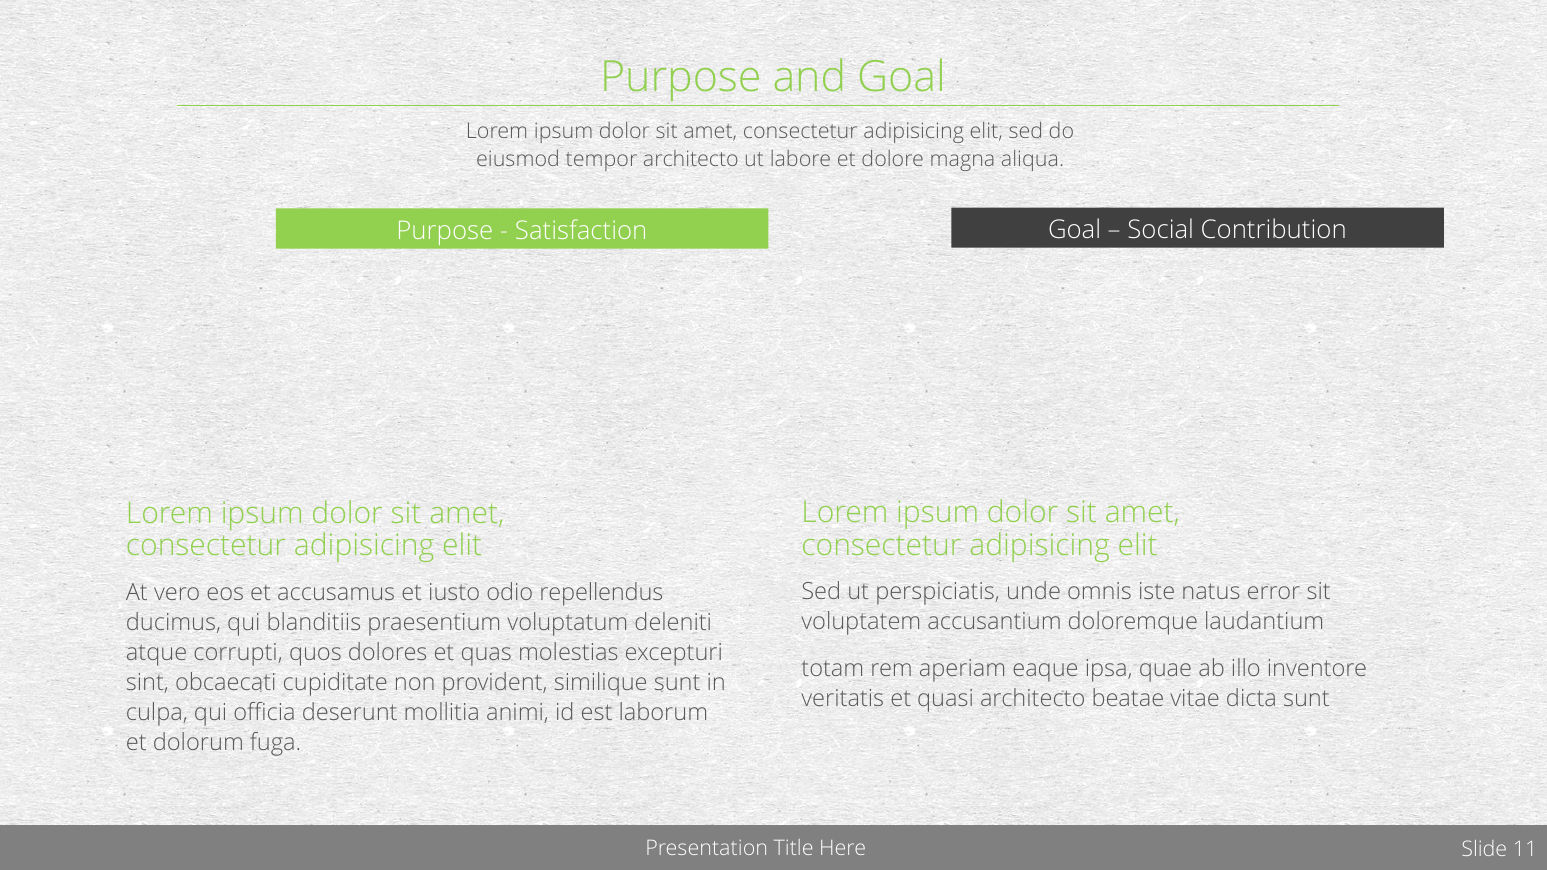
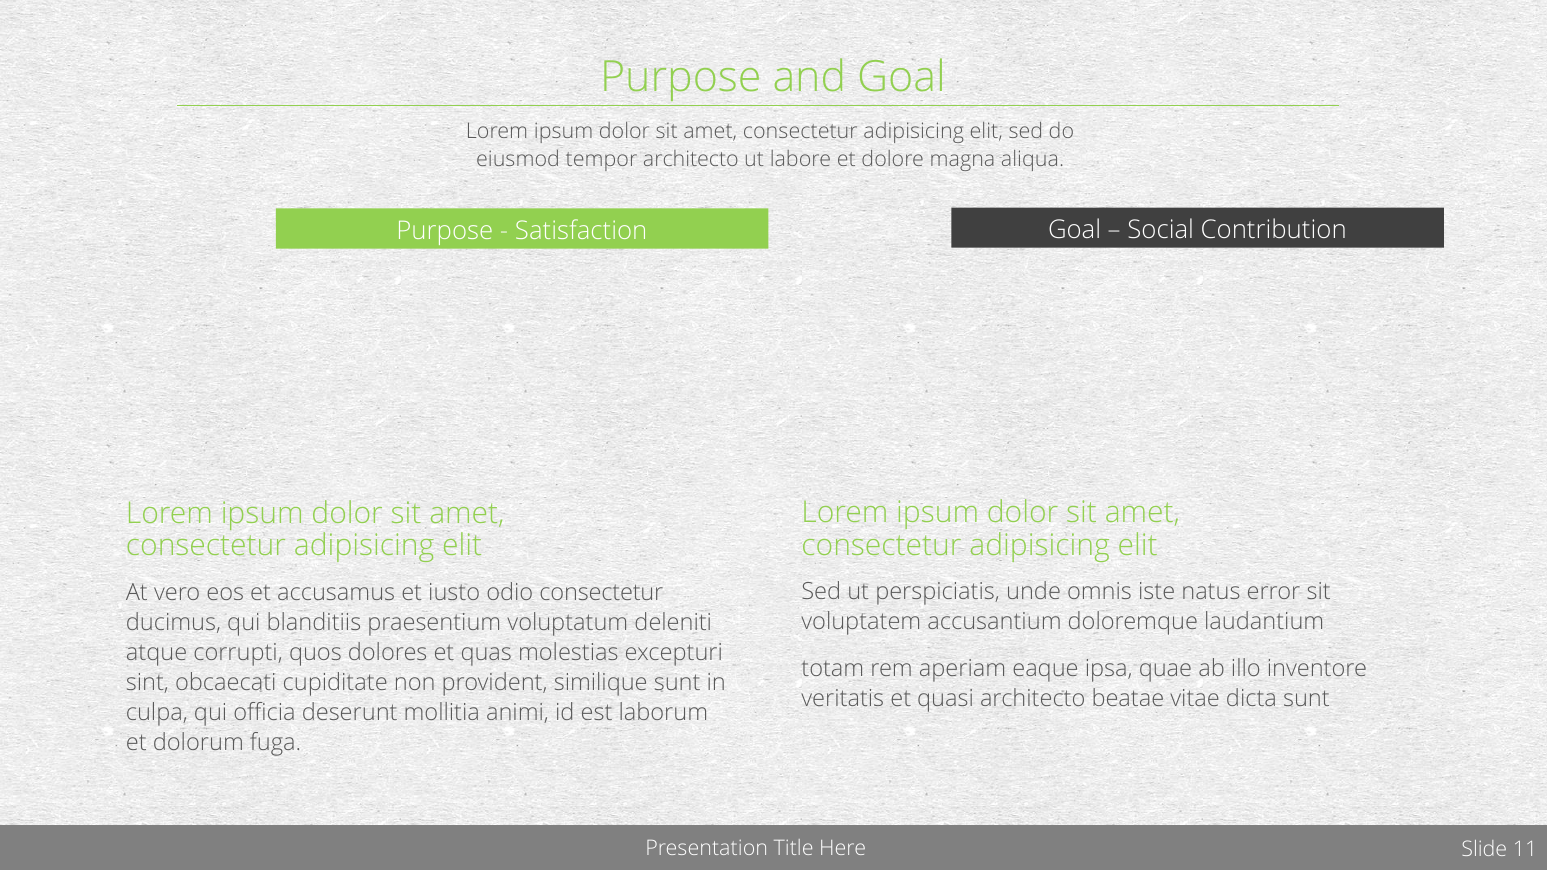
odio repellendus: repellendus -> consectetur (601, 593)
